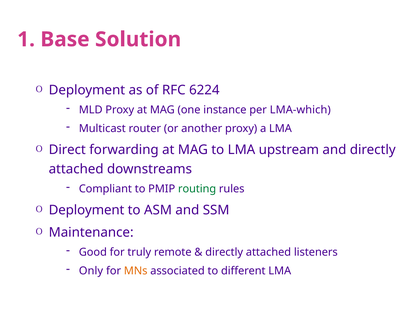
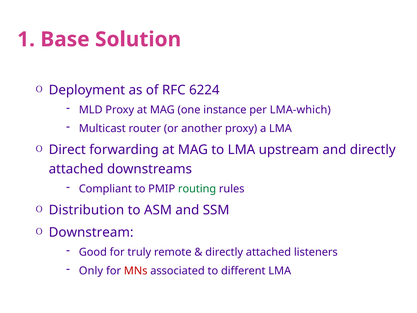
Deployment: Deployment -> Distribution (86, 210)
Maintenance: Maintenance -> Downstream (91, 232)
MNs colour: orange -> red (136, 271)
